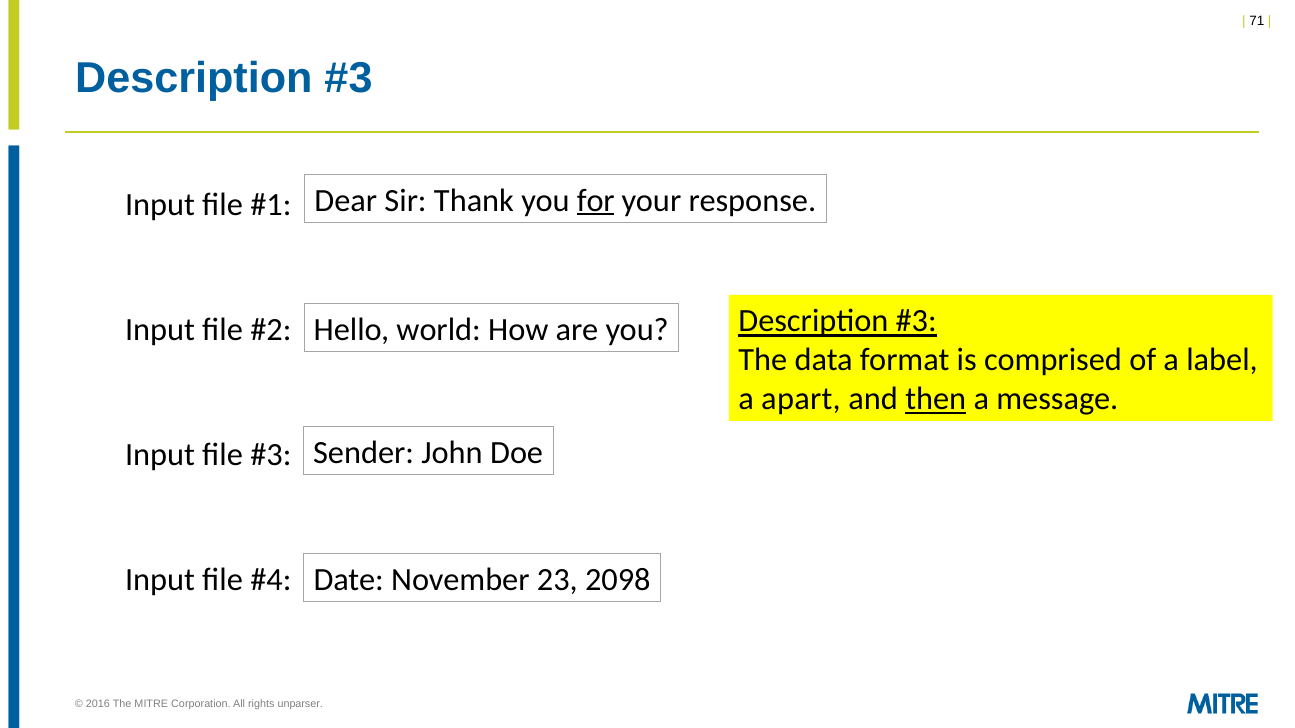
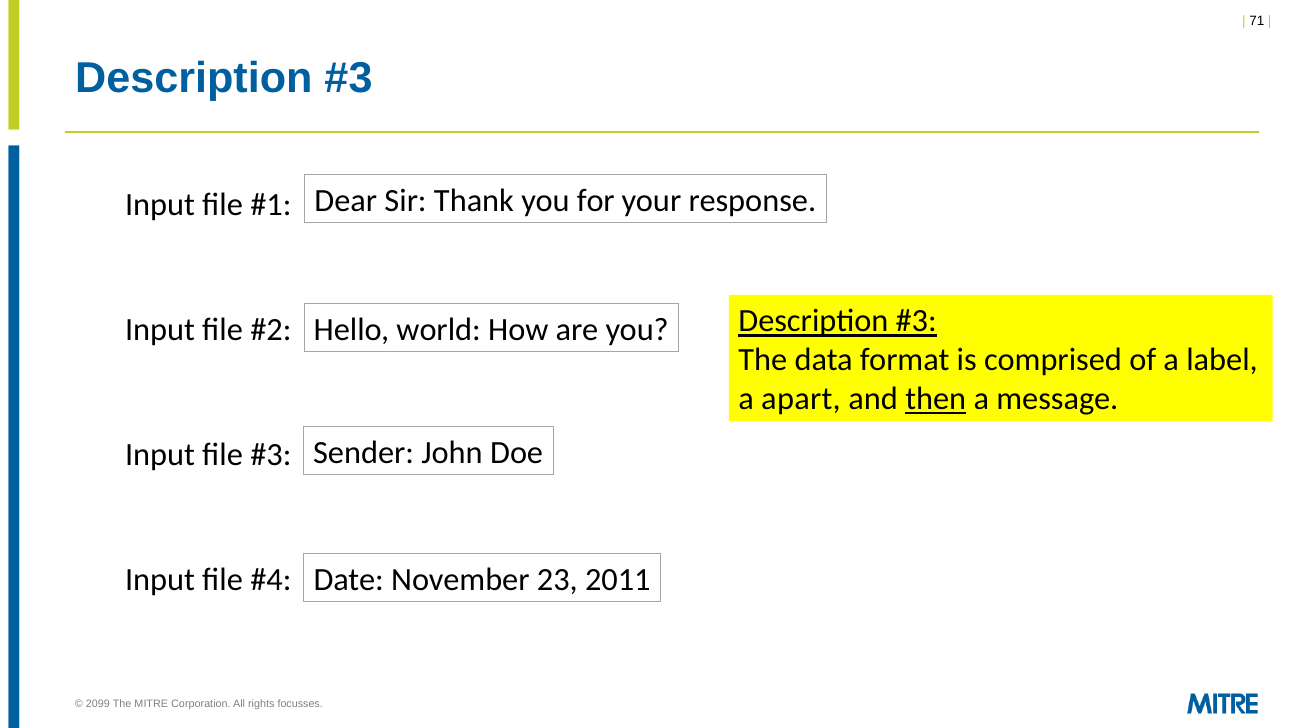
for underline: present -> none (596, 201)
2098: 2098 -> 2011 (618, 580)
2016: 2016 -> 2099 (98, 705)
unparser: unparser -> focusses (300, 705)
